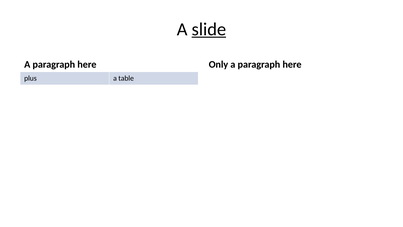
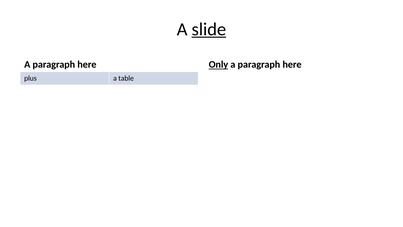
Only underline: none -> present (218, 65)
